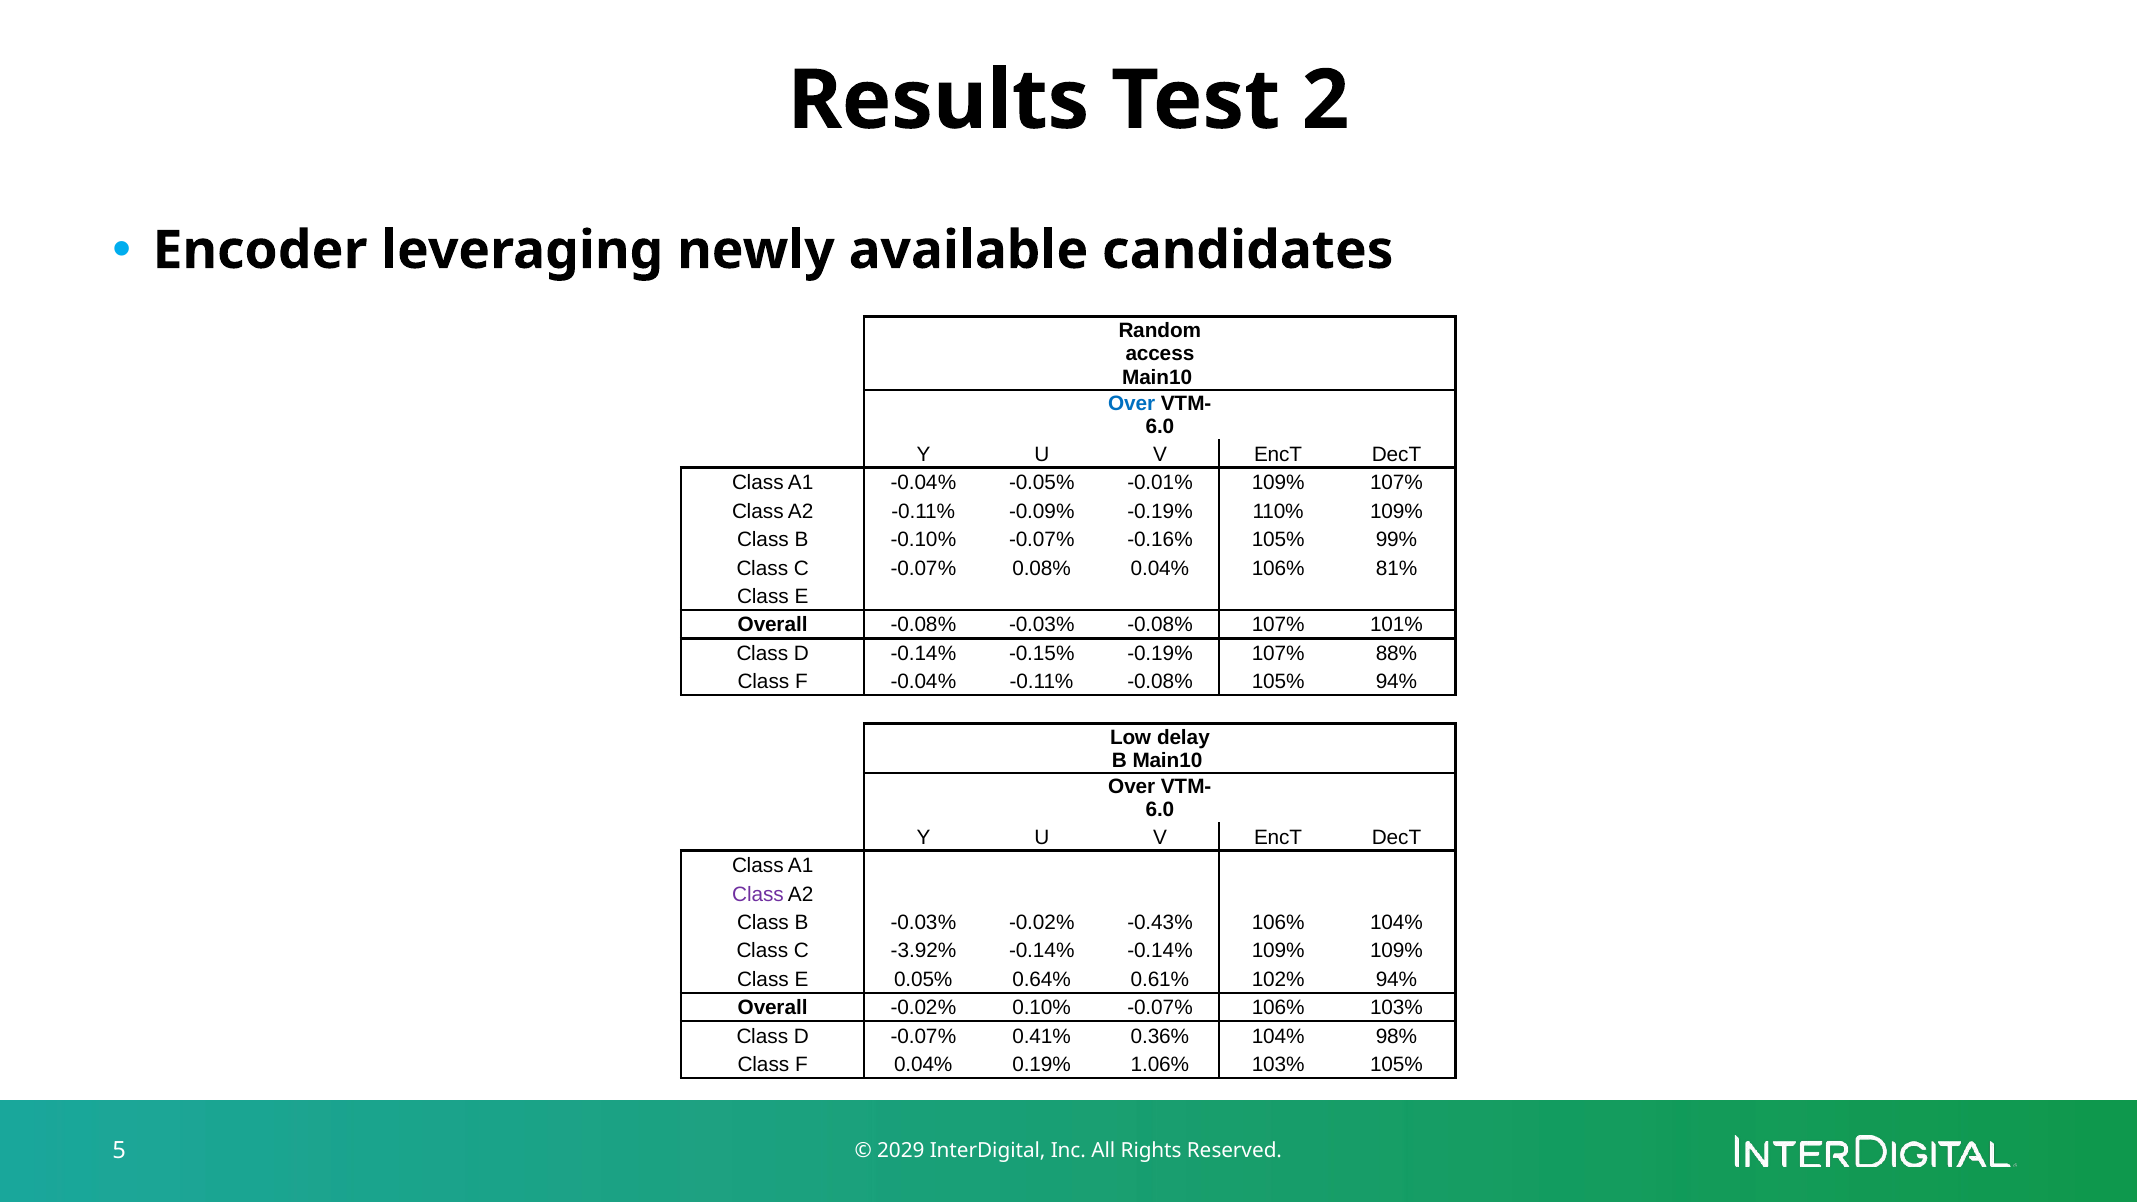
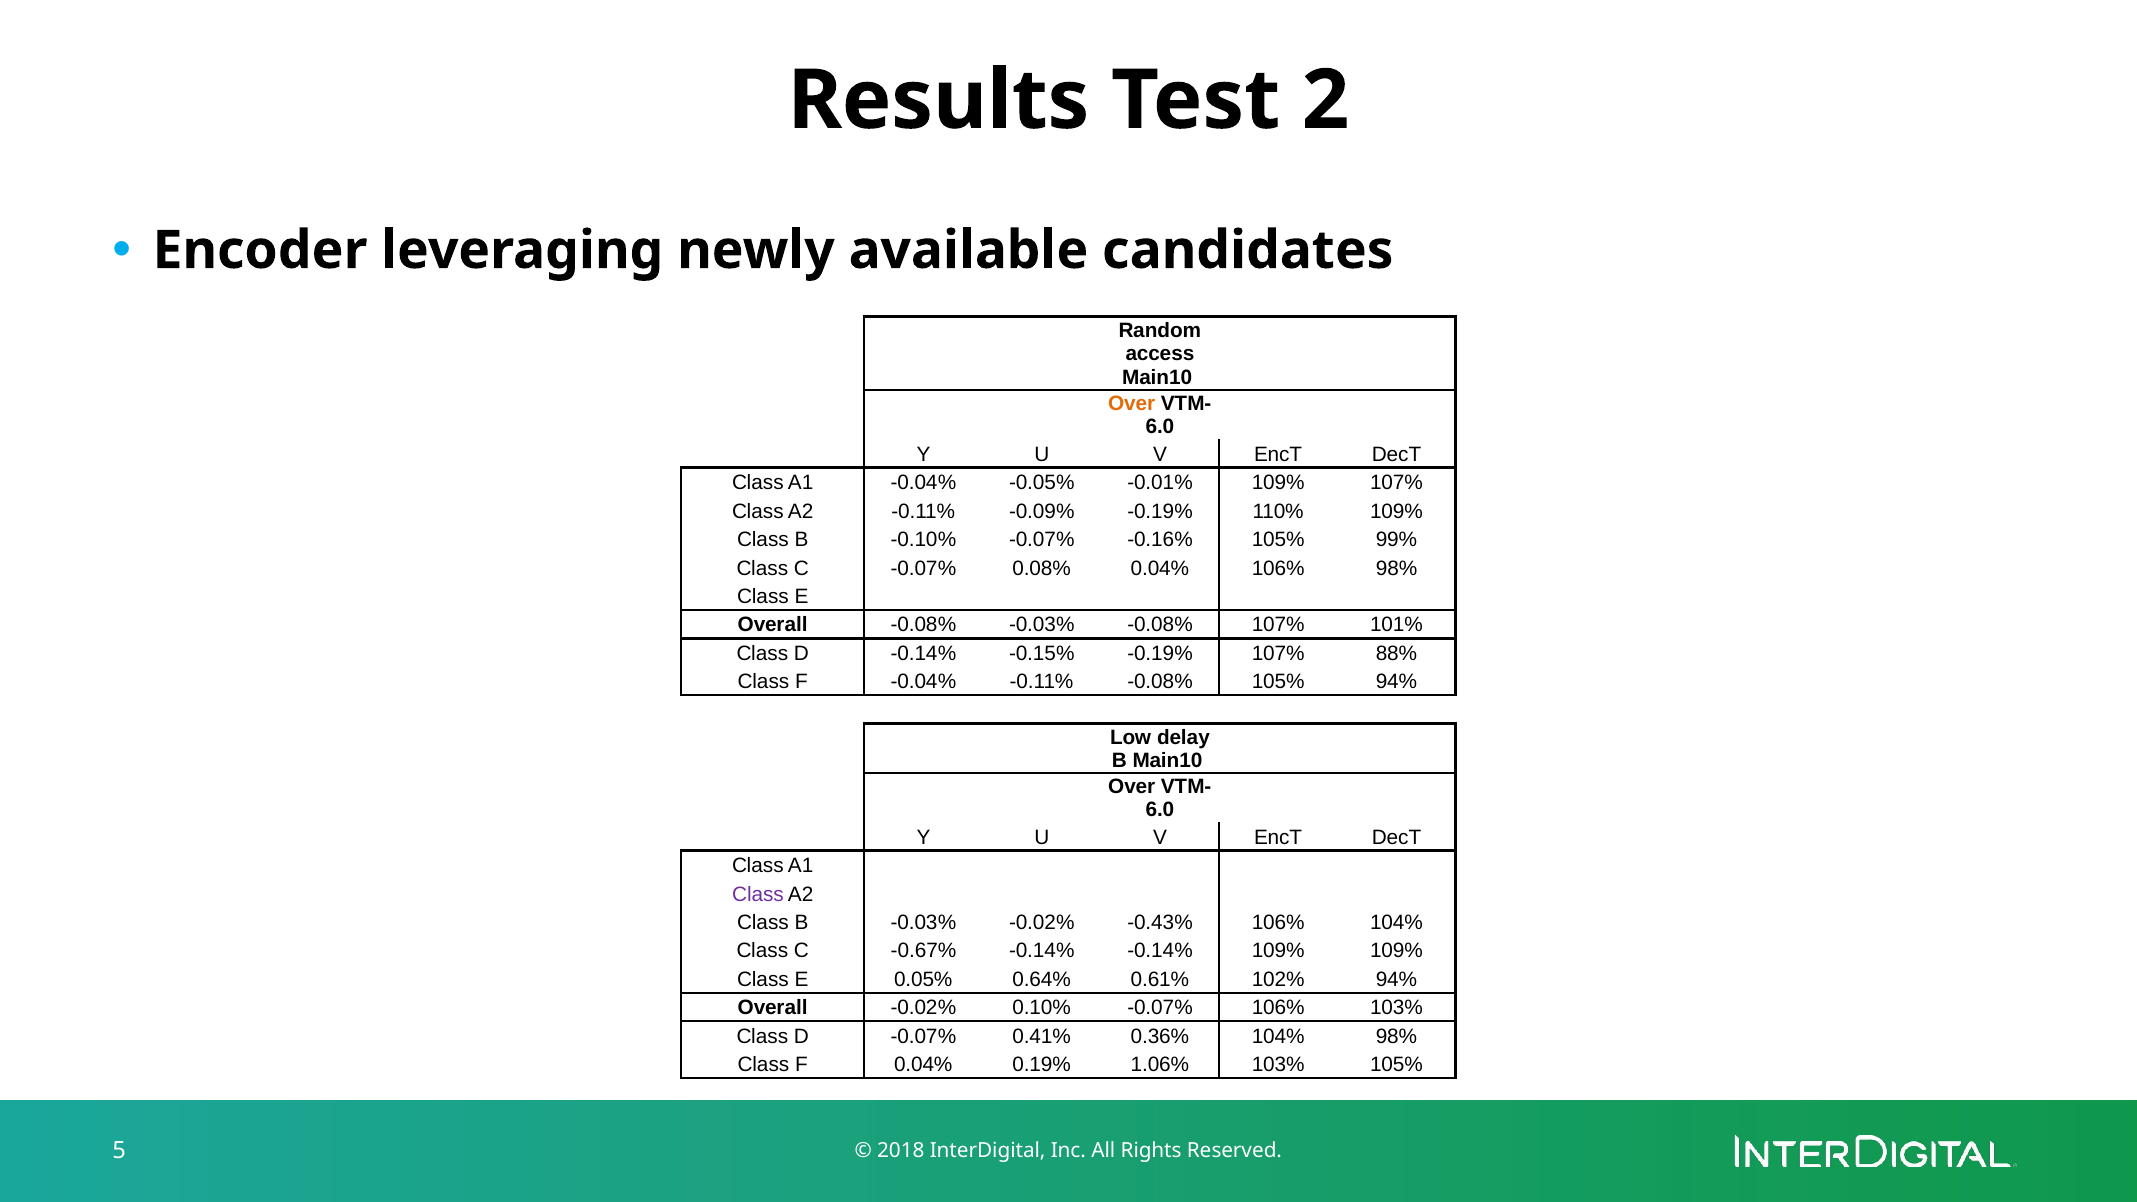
Over colour: blue -> orange (1132, 404)
106% 81%: 81% -> 98% (1397, 568)
-3.92%: -3.92% -> -0.67% (924, 951)
2029: 2029 -> 2018 (901, 1151)
